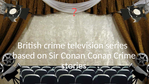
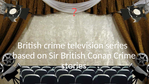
Sir Conan: Conan -> British (73, 55)
